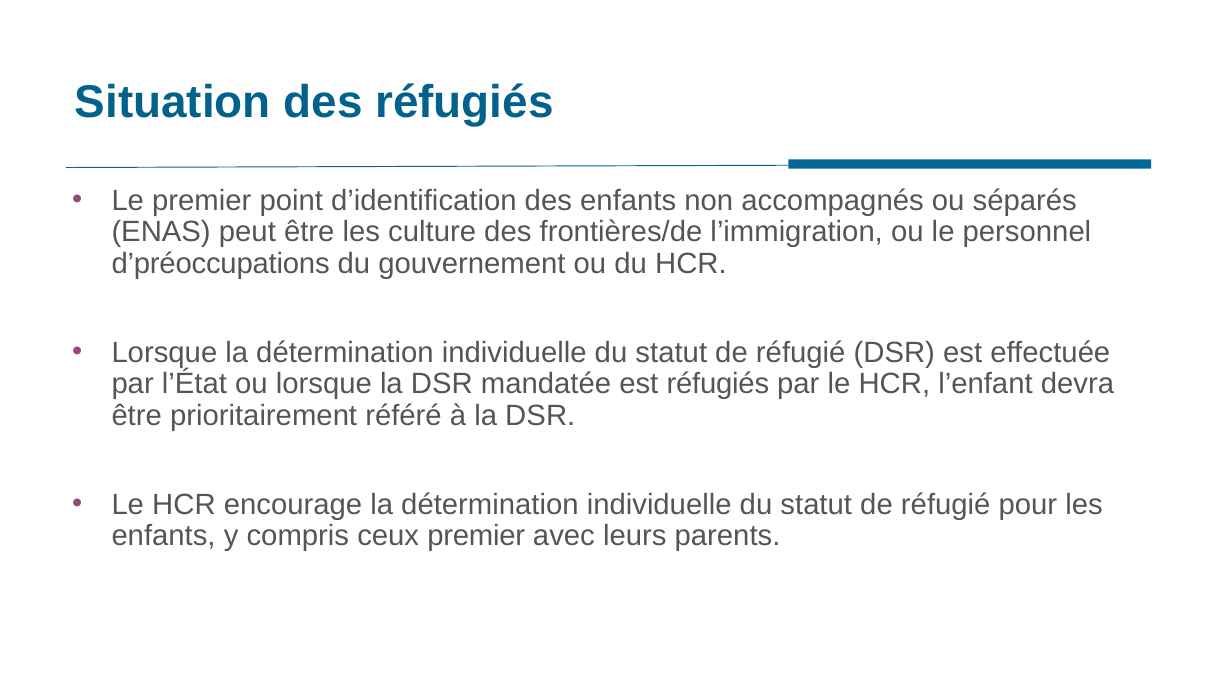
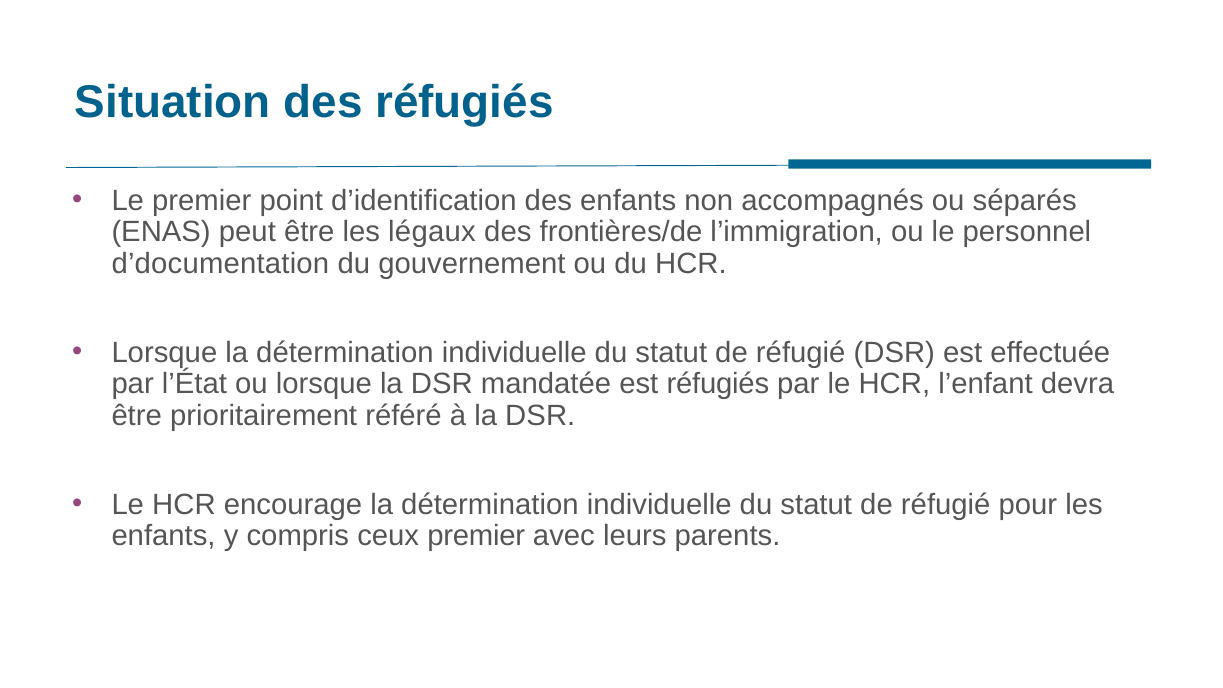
culture: culture -> légaux (432, 232)
d’préoccupations: d’préoccupations -> d’documentation (220, 264)
